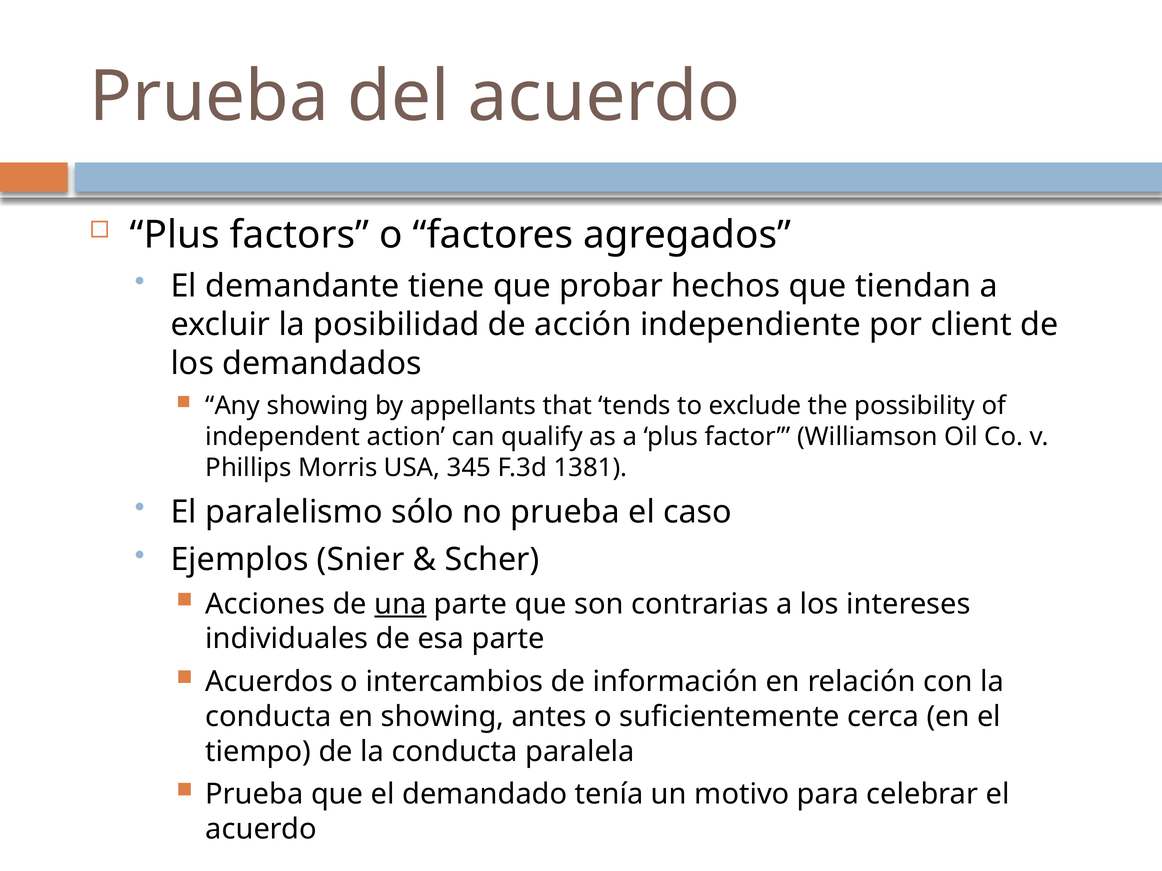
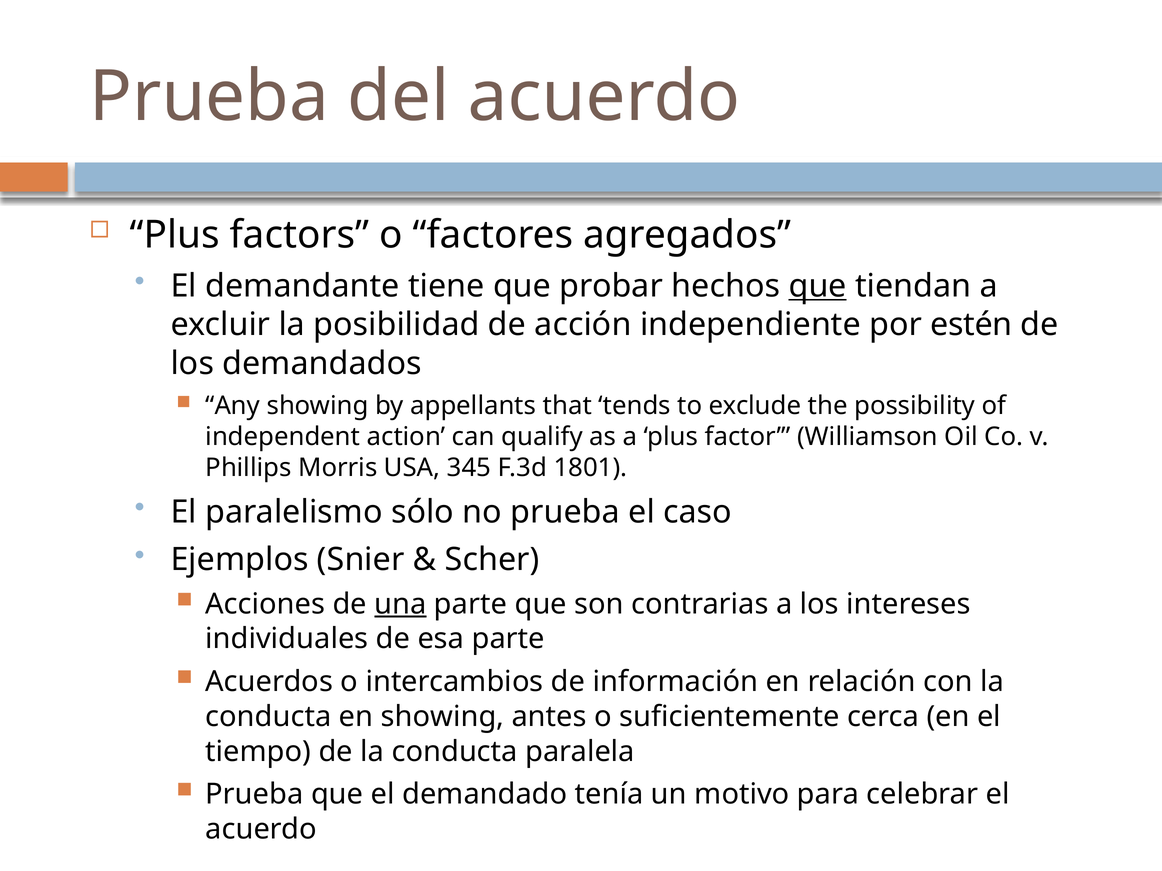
que underline: none -> present (818, 286)
client: client -> estén (971, 325)
1381: 1381 -> 1801 (590, 468)
